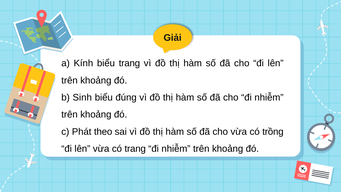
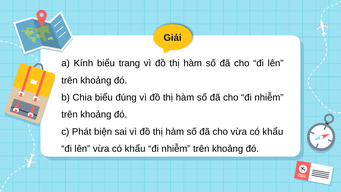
Sinh: Sinh -> Chia (82, 97)
theo: theo -> biện (103, 131)
cho vừa có trồng: trồng -> khẩu (273, 131)
lên vừa có trang: trang -> khẩu (135, 149)
